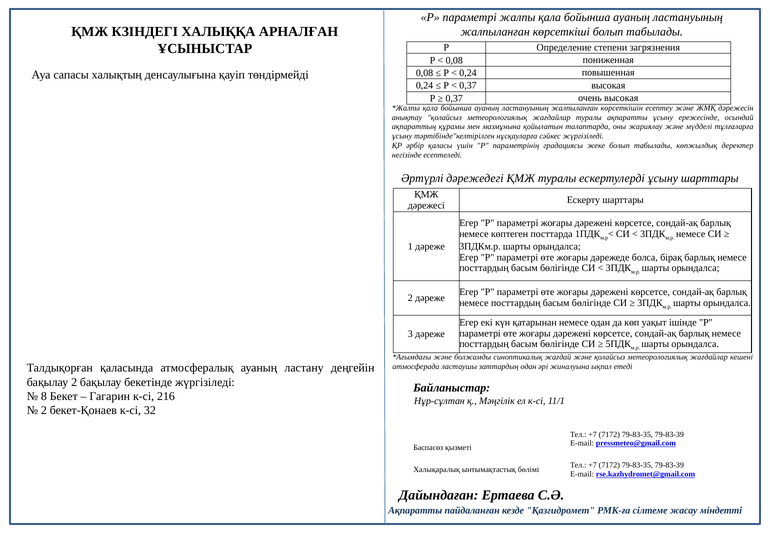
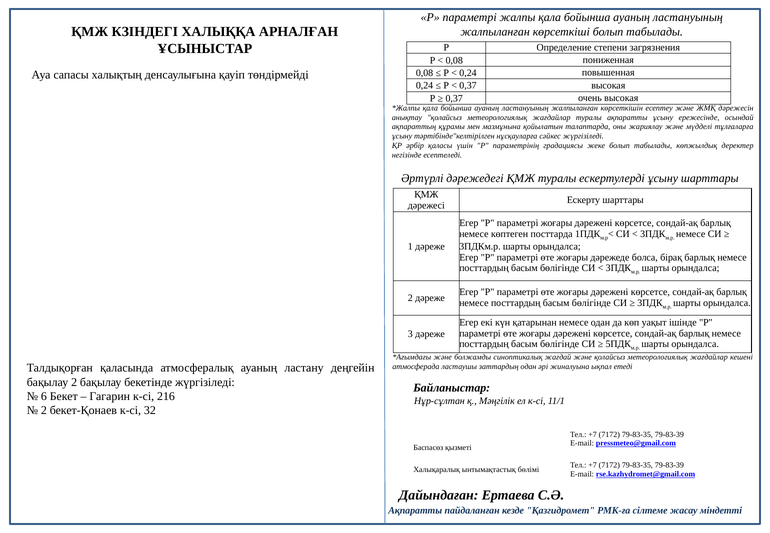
8: 8 -> 6 (44, 396)
